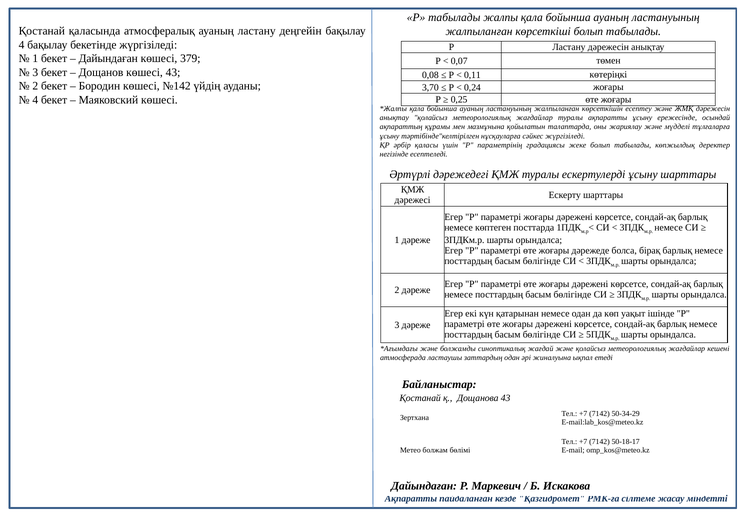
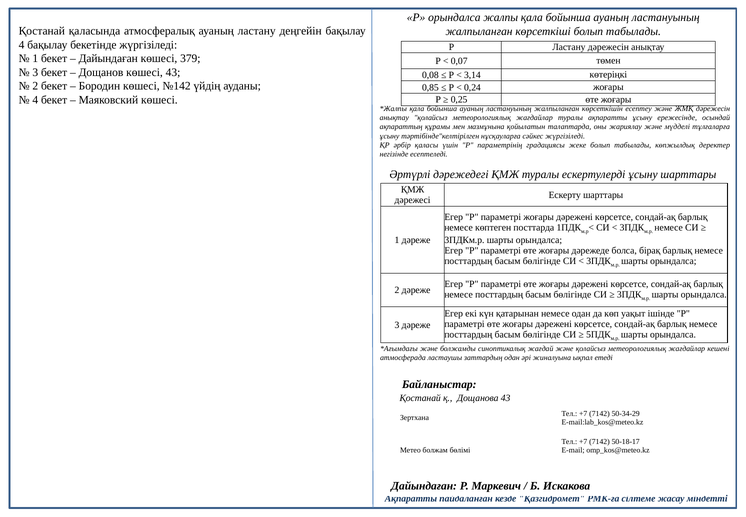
Р табылады: табылады -> орындалса (454, 18)
0,11: 0,11 -> 3,14 (472, 75)
3,70: 3,70 -> 0,85 (430, 87)
